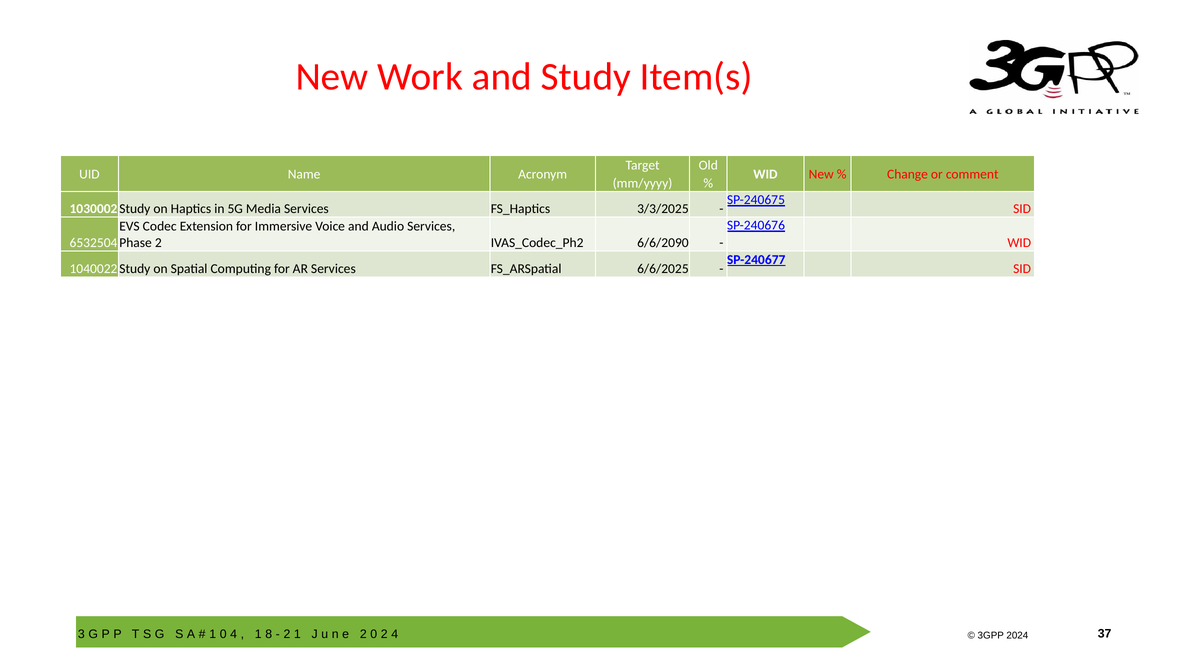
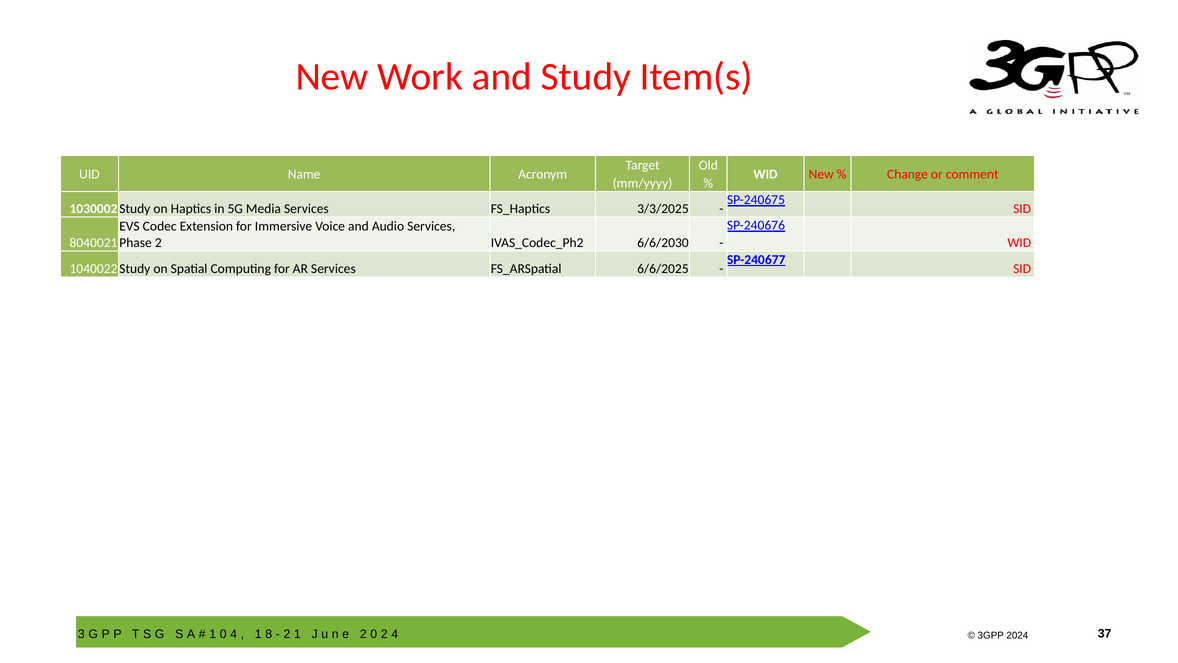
6532504: 6532504 -> 8040021 (94, 243)
6/6/2090: 6/6/2090 -> 6/6/2030 (663, 243)
